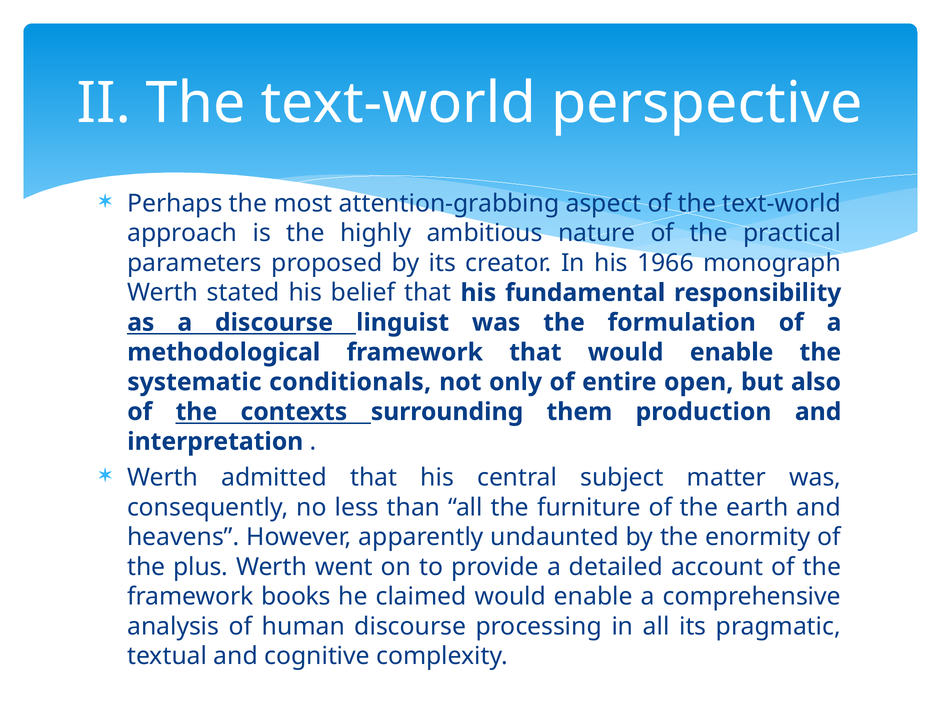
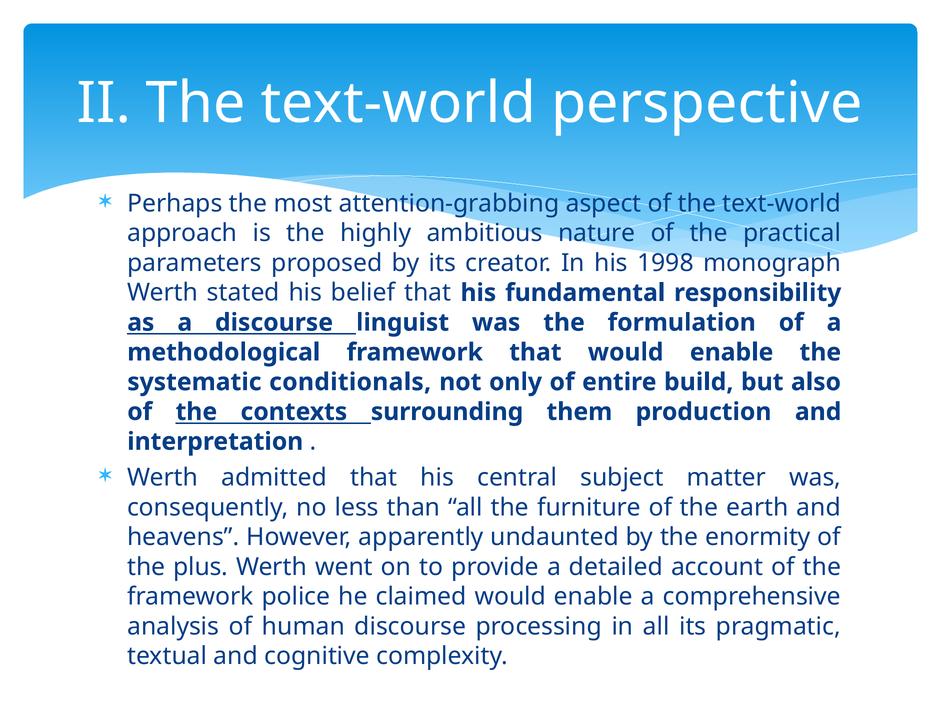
1966: 1966 -> 1998 (665, 263)
open: open -> build (699, 382)
books: books -> police (296, 597)
